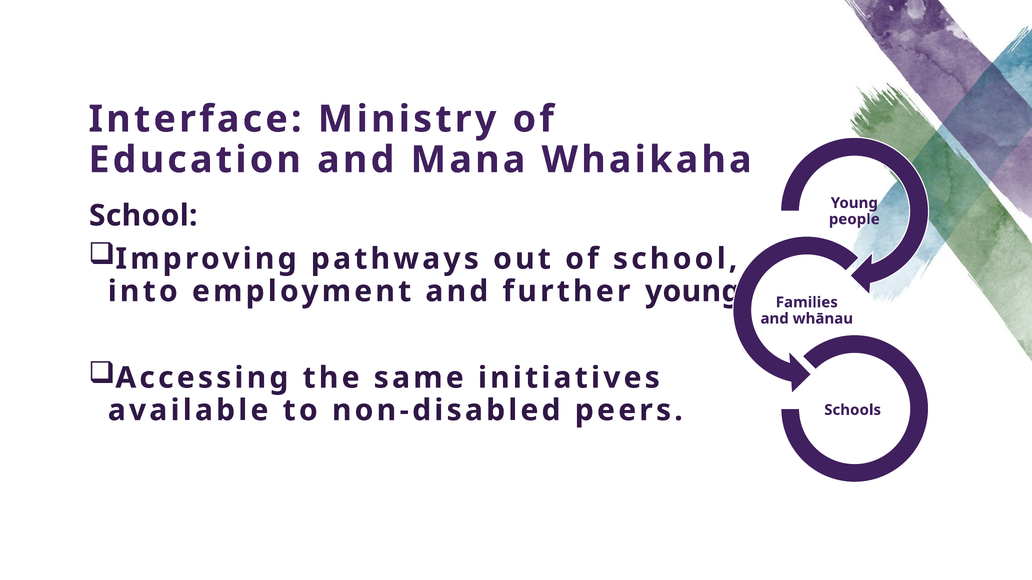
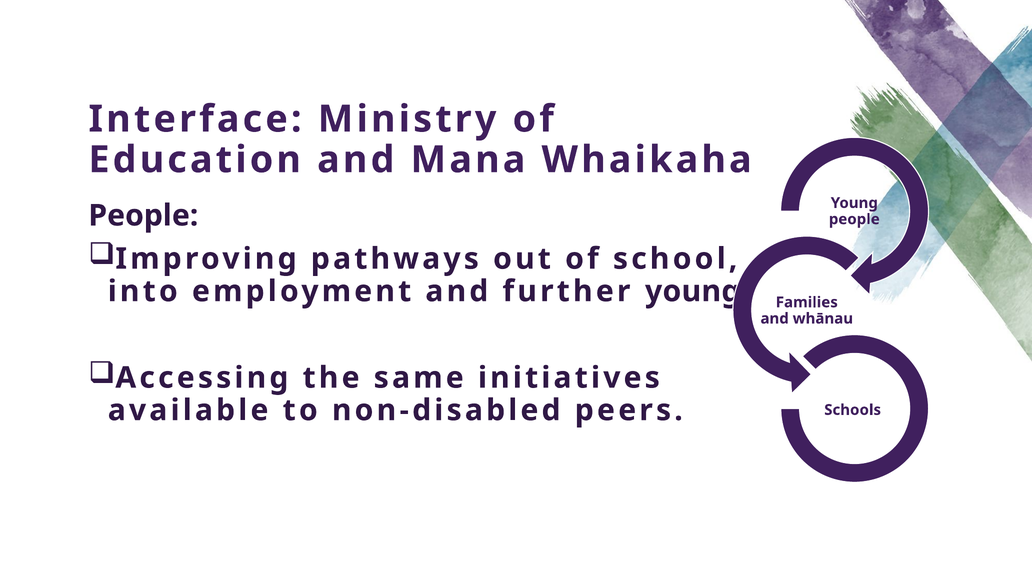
School: School -> People (143, 216)
